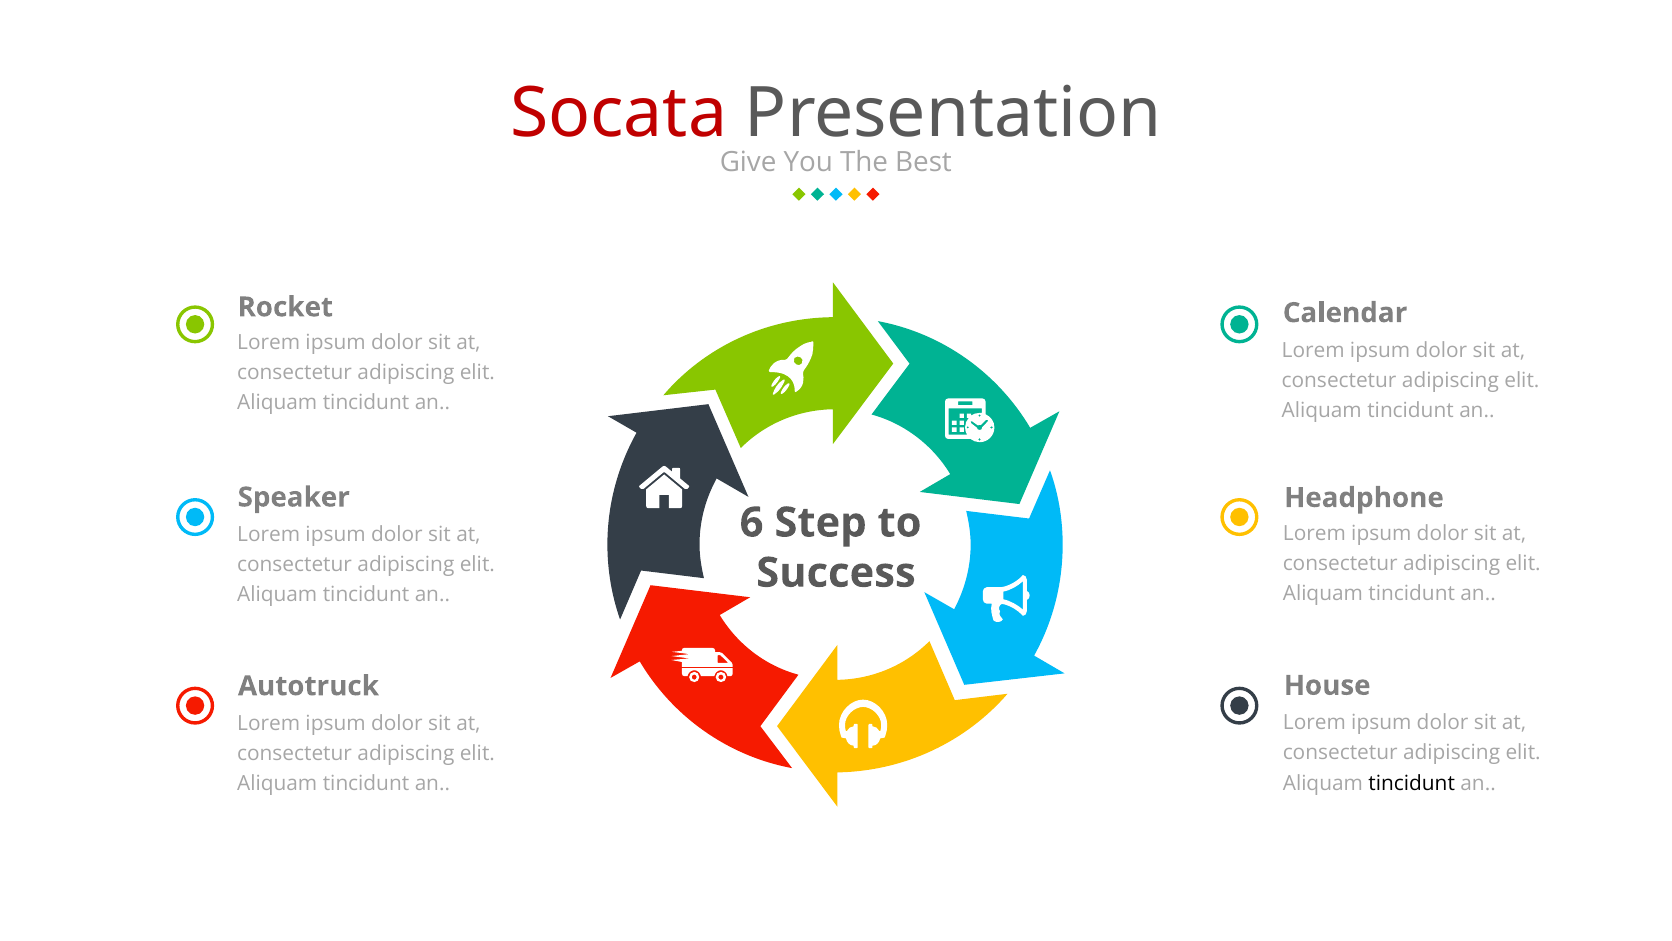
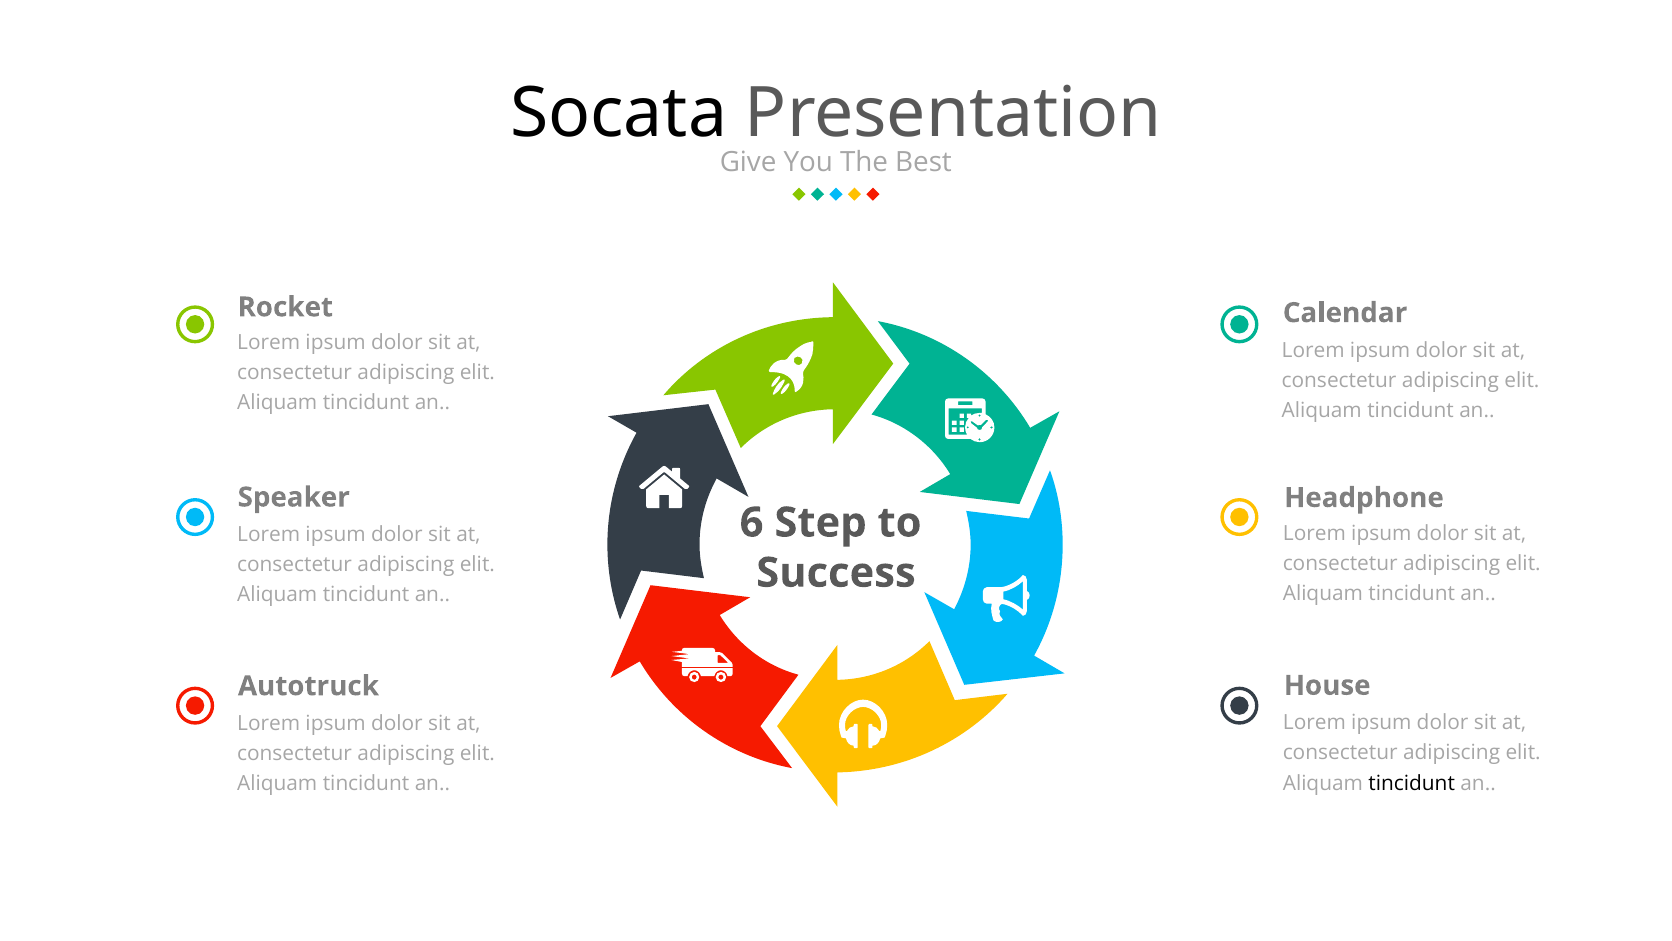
Socata colour: red -> black (619, 113)
